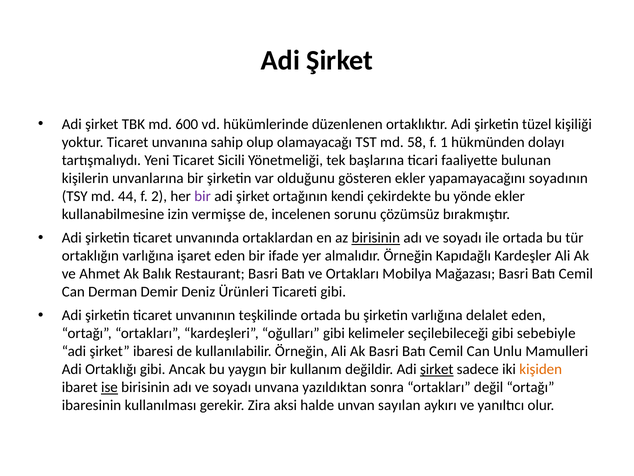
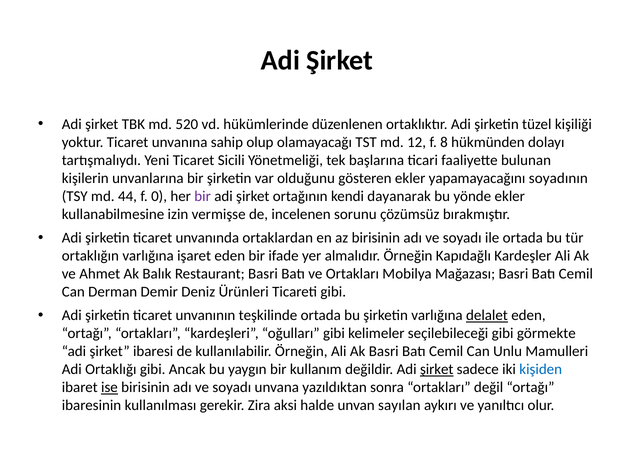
600: 600 -> 520 (187, 124)
58: 58 -> 12 (417, 142)
1: 1 -> 8 (444, 142)
2: 2 -> 0 (159, 196)
çekirdekte: çekirdekte -> dayanarak (399, 196)
birisinin underline: present -> none (376, 238)
delalet underline: none -> present (487, 315)
sebebiyle: sebebiyle -> görmekte (546, 333)
kişiden colour: orange -> blue (541, 369)
